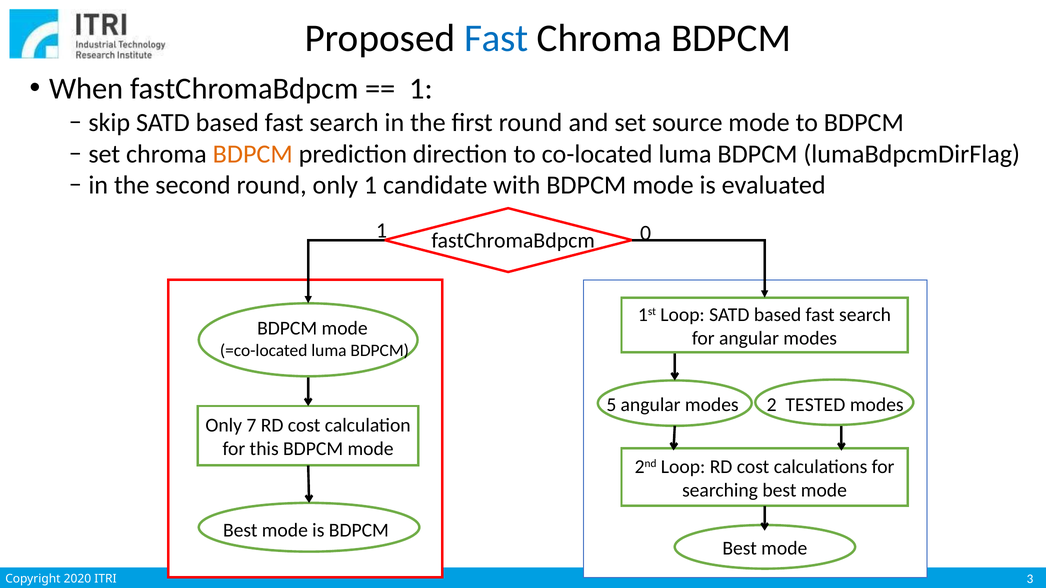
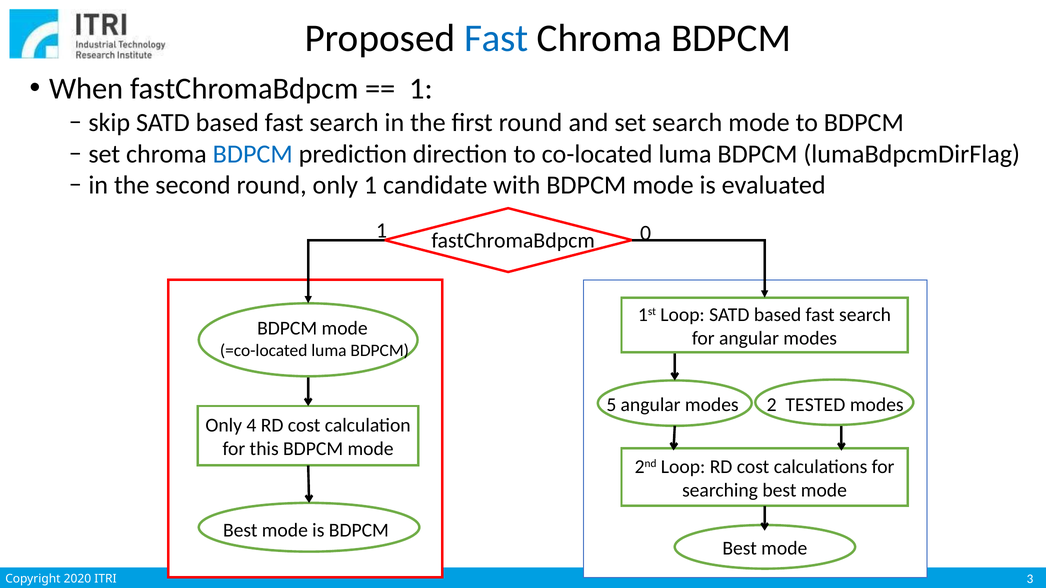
set source: source -> search (687, 123)
BDPCM colour: orange -> blue (253, 154)
7: 7 -> 4 (251, 426)
